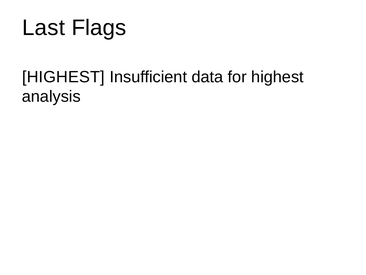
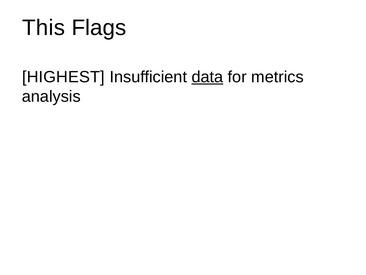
Last: Last -> This (44, 28)
data underline: none -> present (207, 77)
for highest: highest -> metrics (277, 77)
